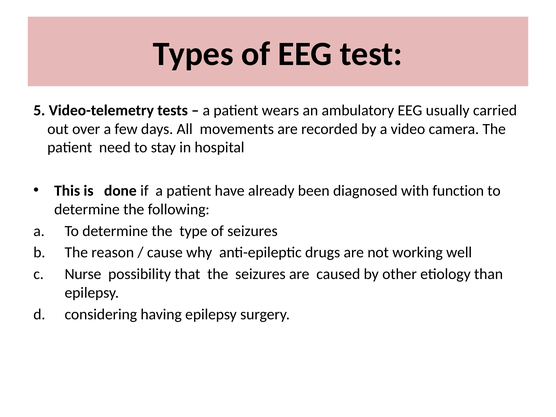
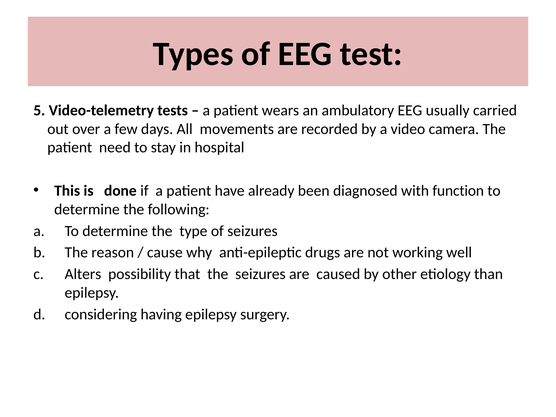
Nurse: Nurse -> Alters (83, 274)
